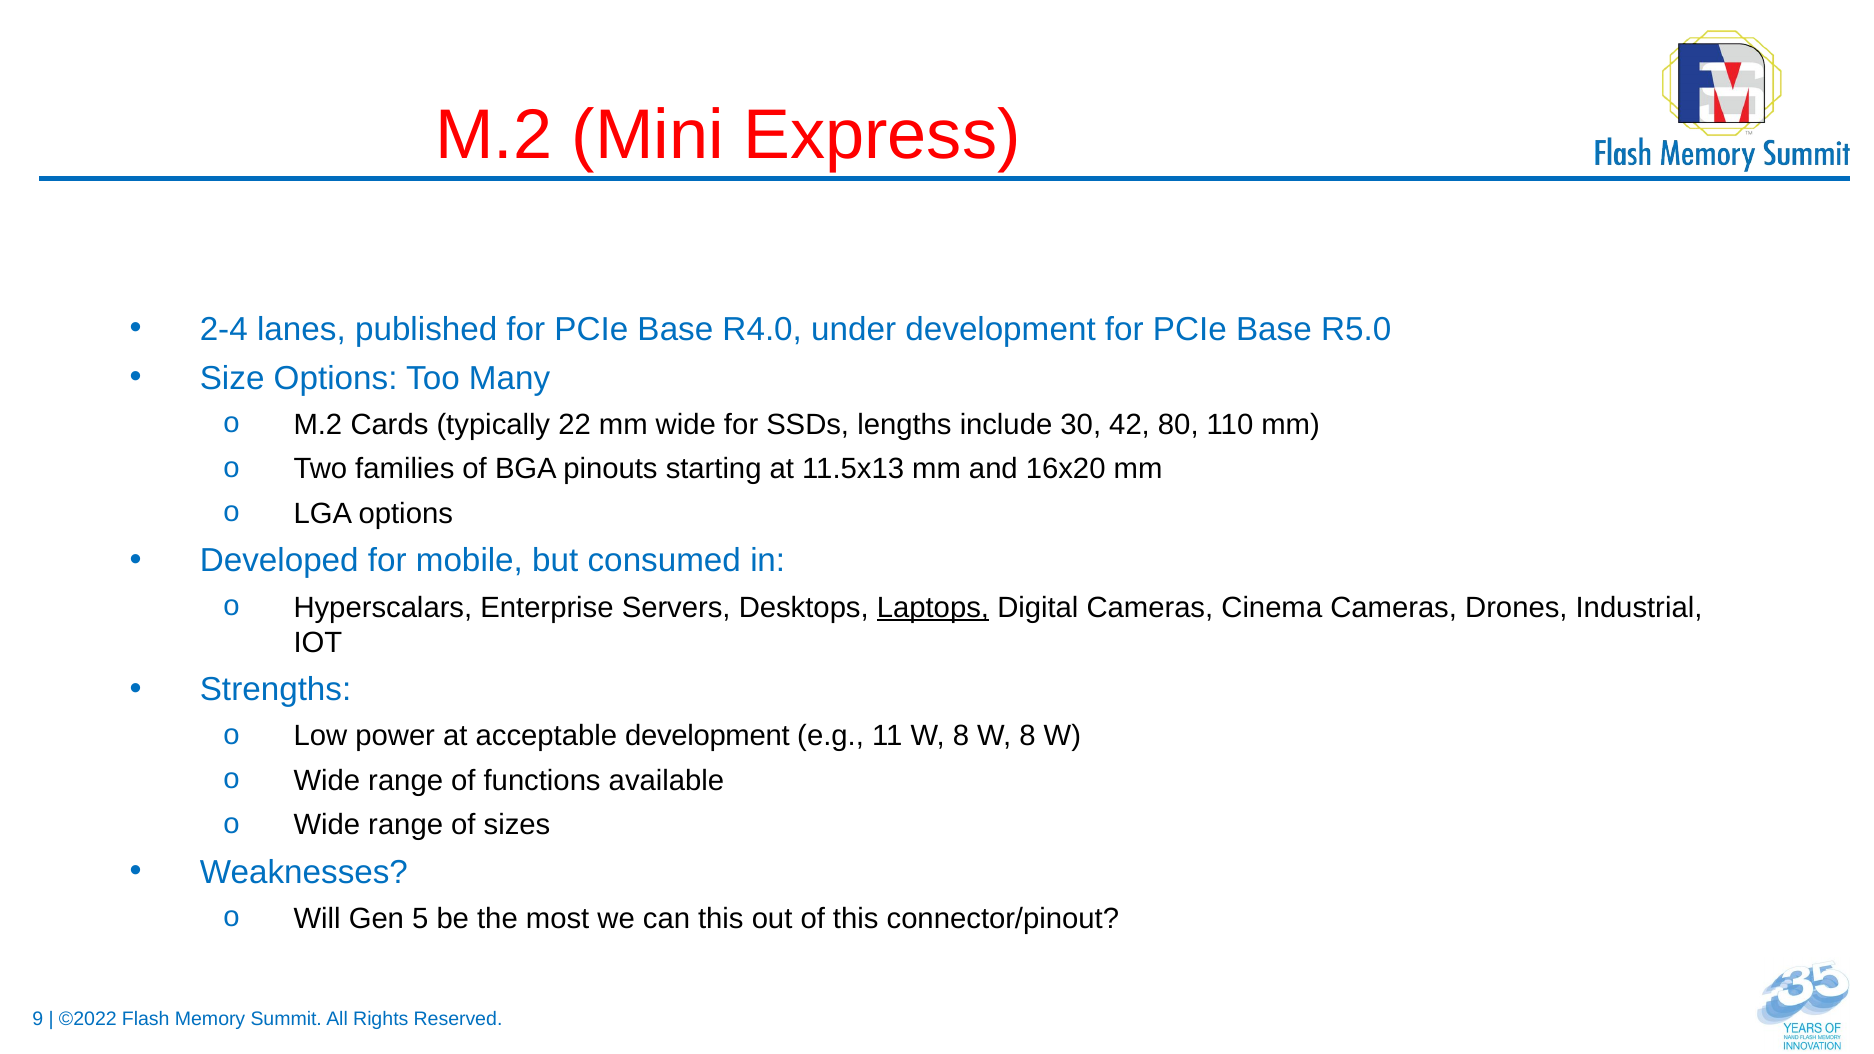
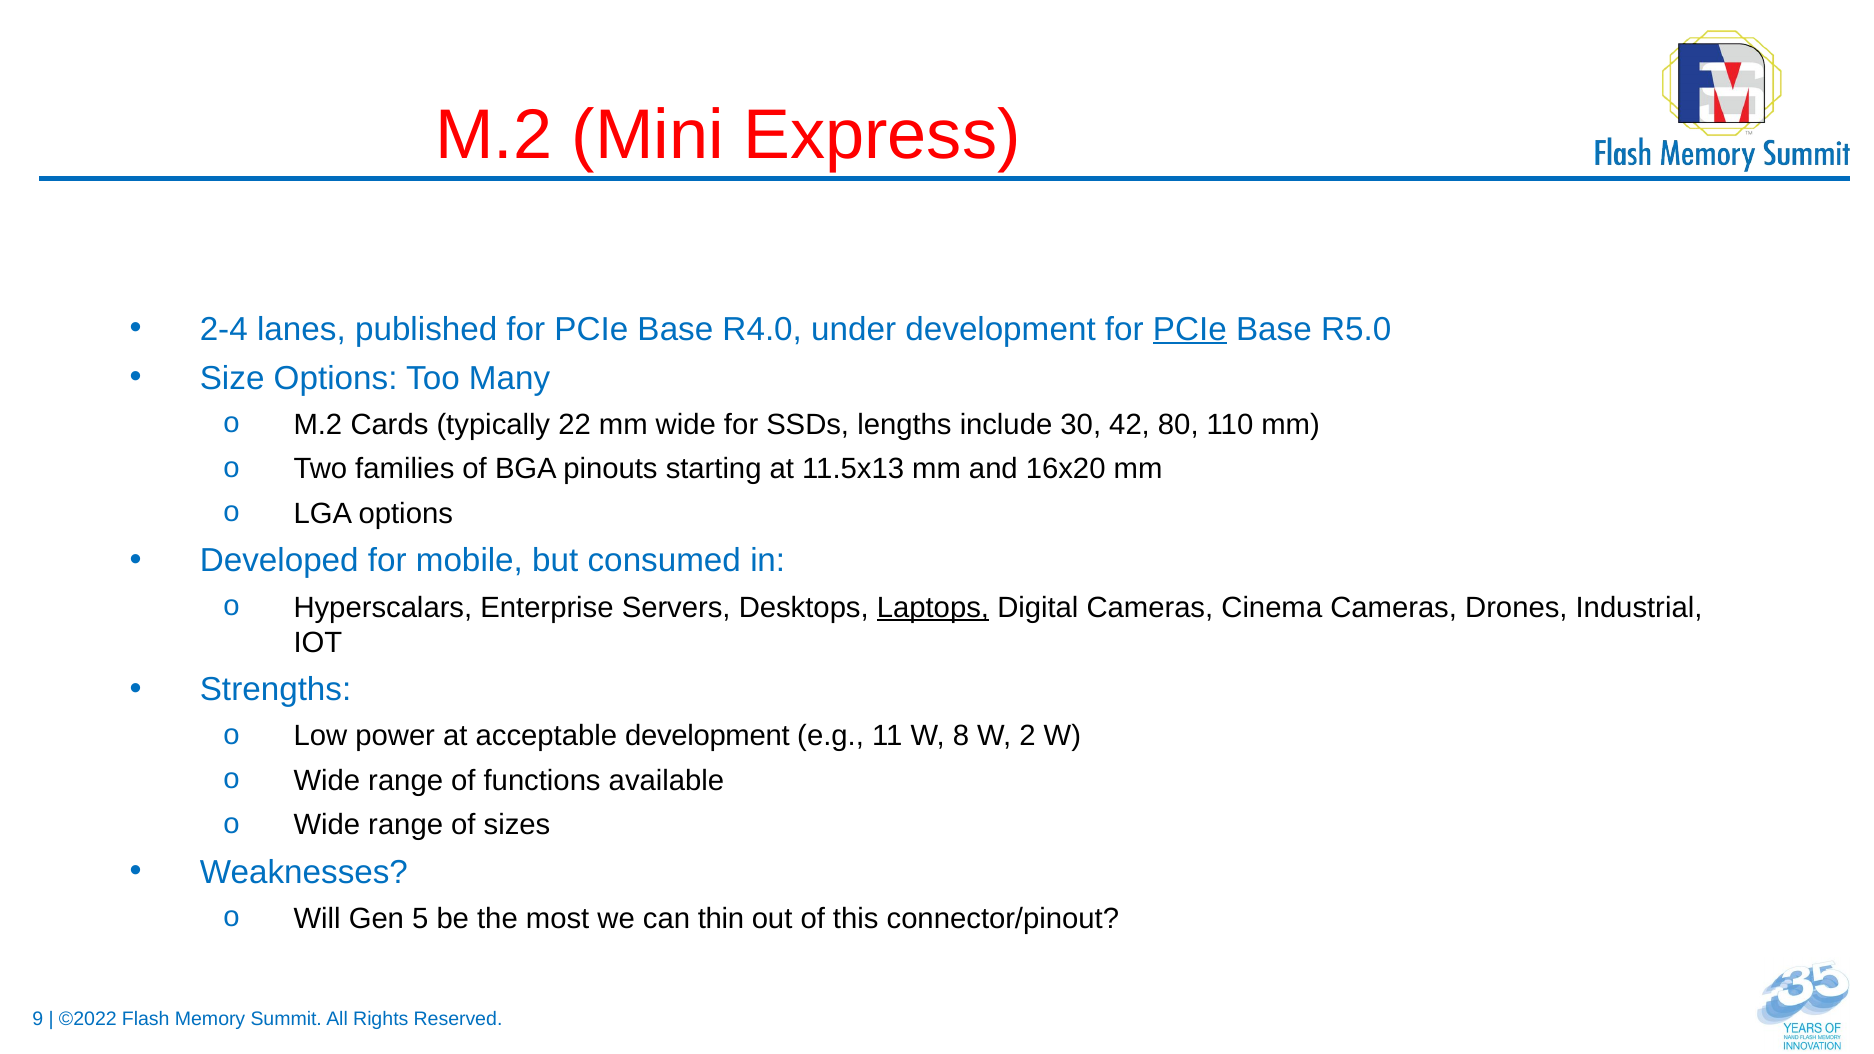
PCIe underline: none -> present (1190, 329)
8 W 8: 8 -> 2 (1028, 736)
can this: this -> thin (721, 919)
